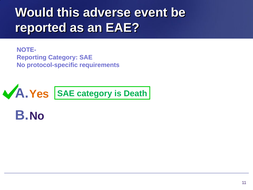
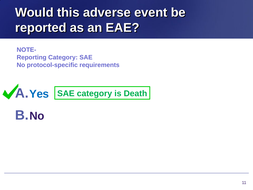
Yes colour: orange -> blue (39, 94)
